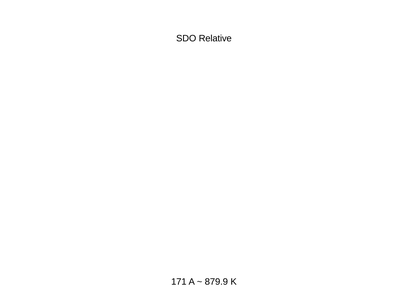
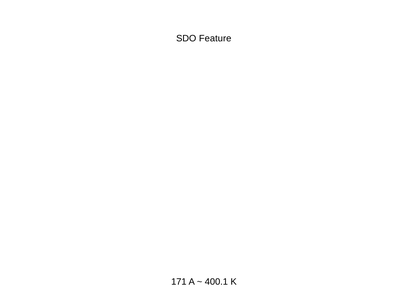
Relative: Relative -> Feature (215, 38)
879.9: 879.9 -> 400.1 (216, 282)
